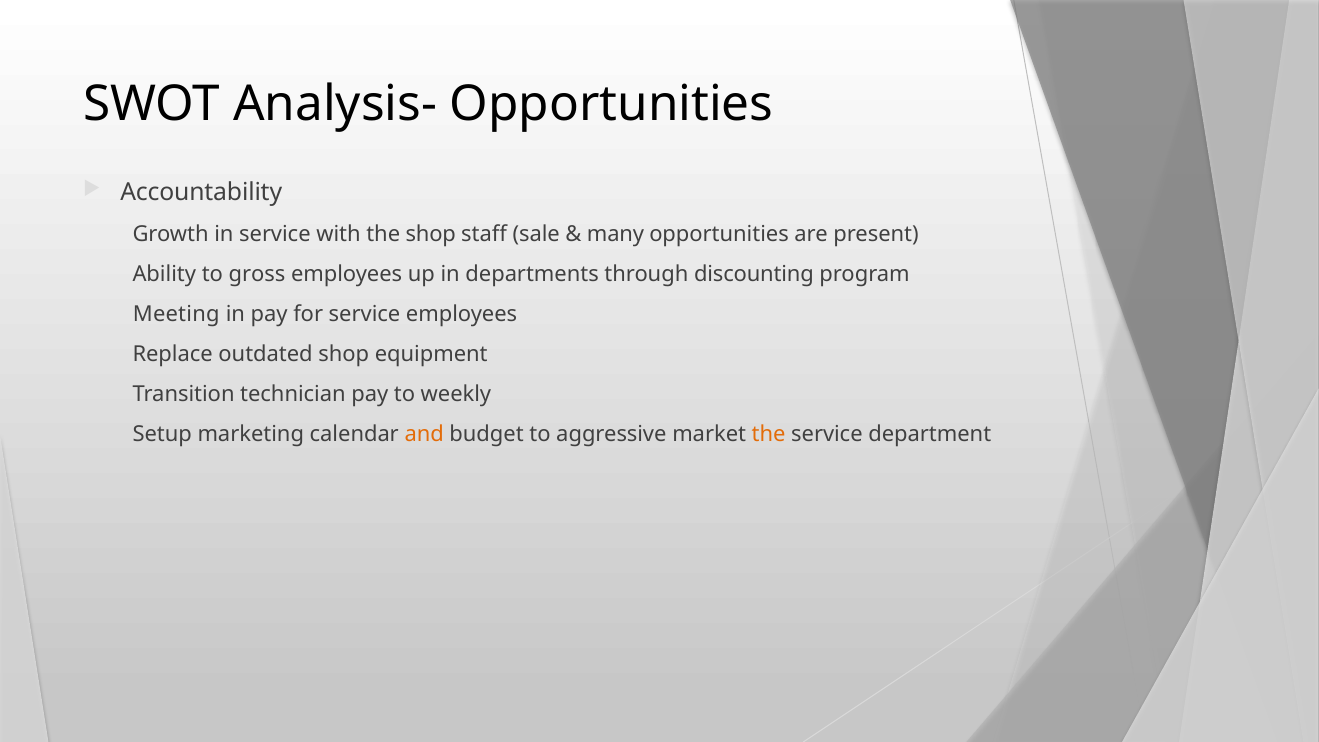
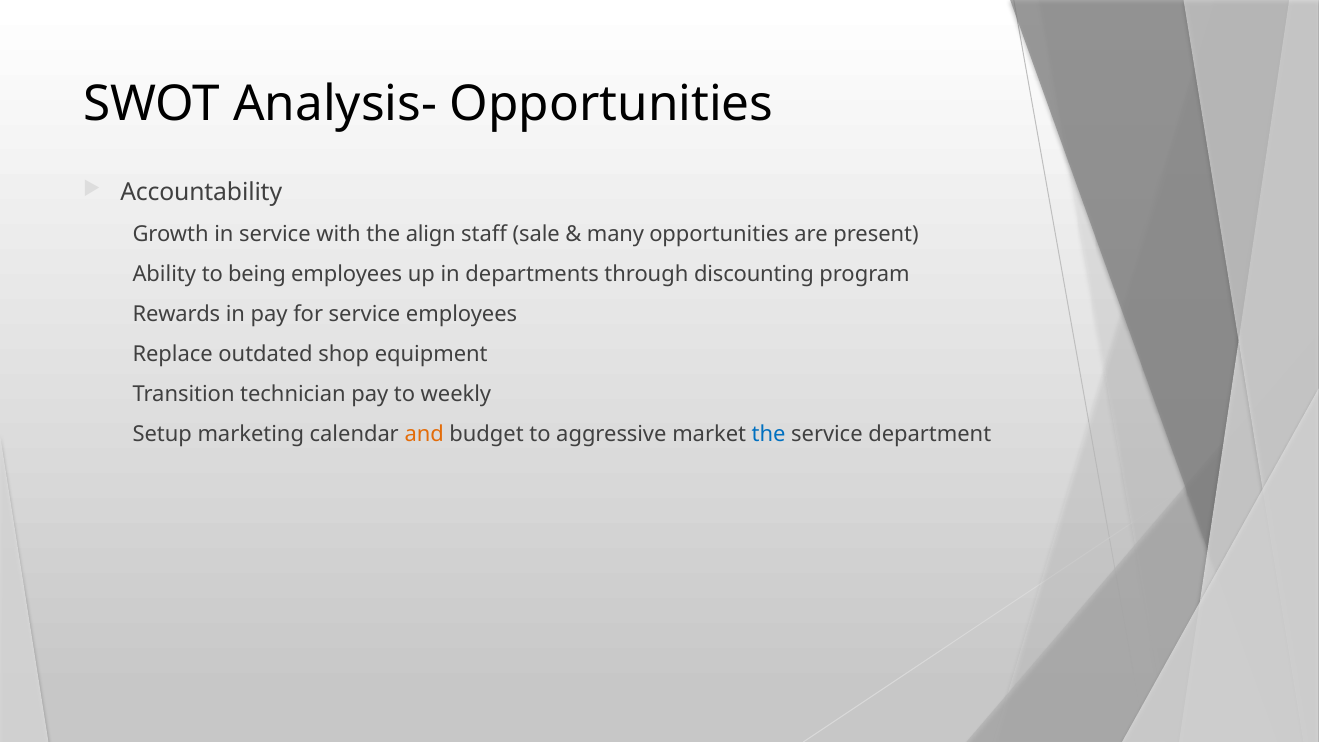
the shop: shop -> align (431, 234)
gross: gross -> being (257, 274)
Meeting: Meeting -> Rewards (176, 314)
the colour: orange -> blue (769, 435)
